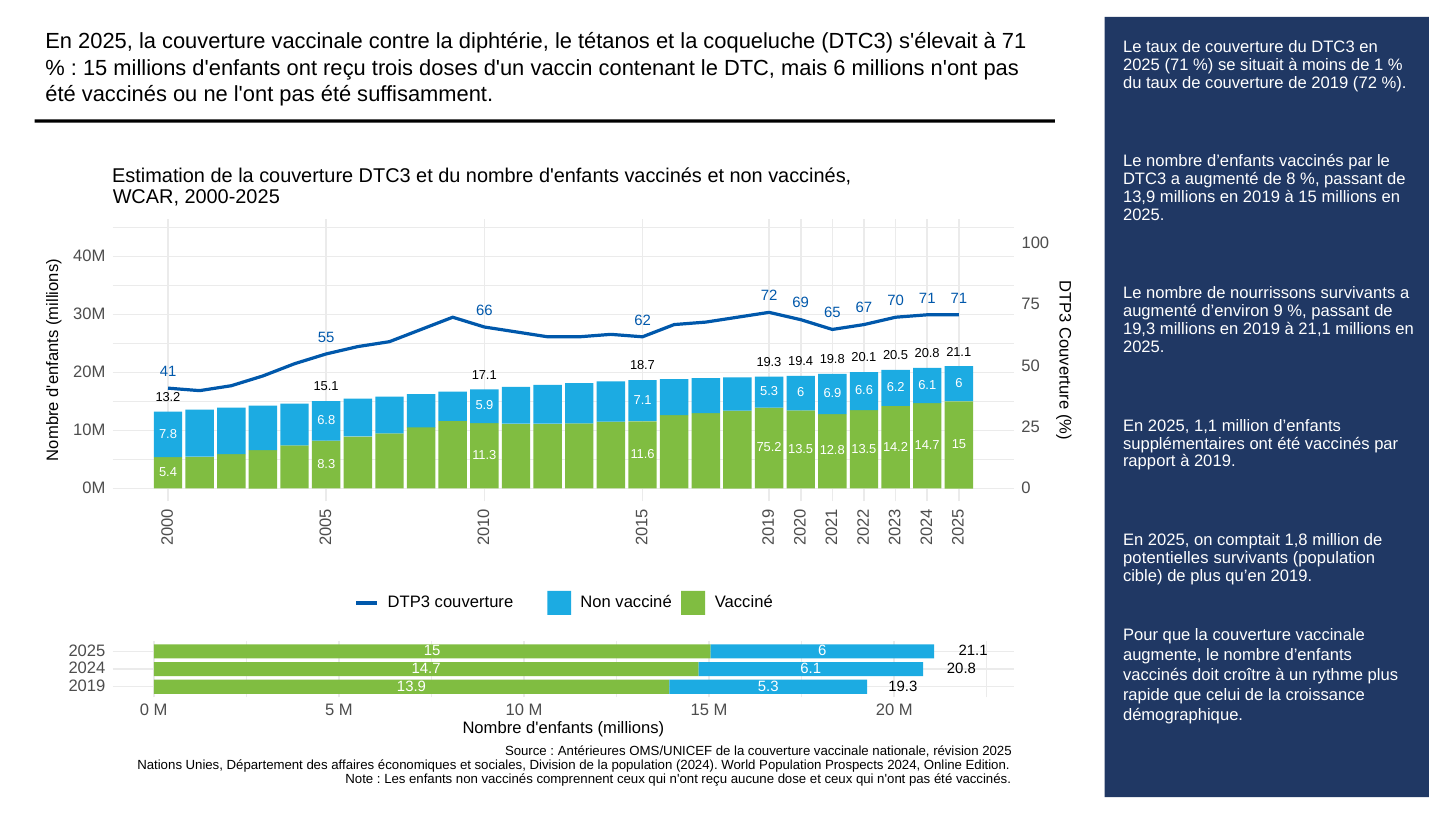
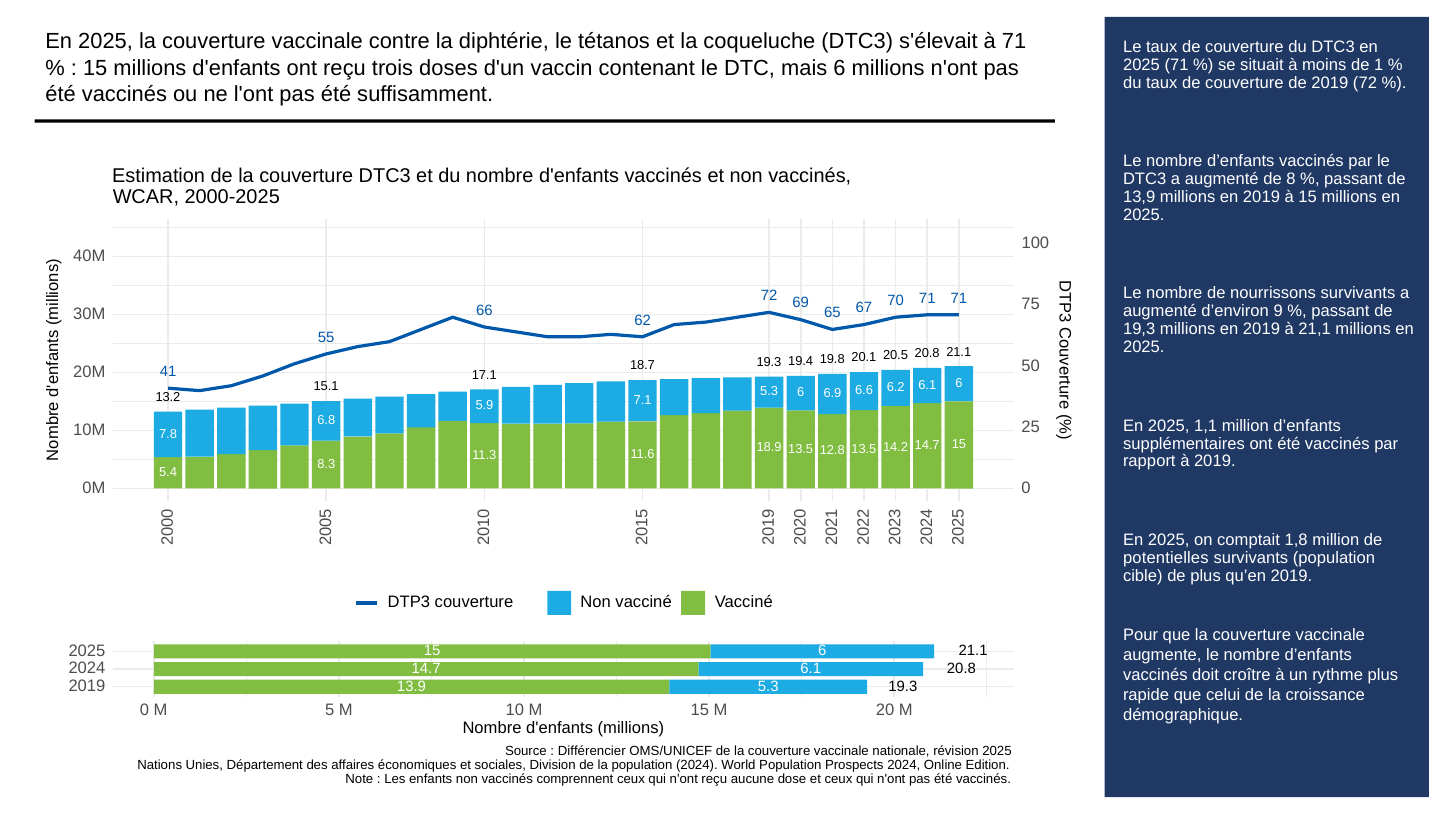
75.2: 75.2 -> 18.9 (769, 448)
Antérieures: Antérieures -> Différencier (592, 751)
